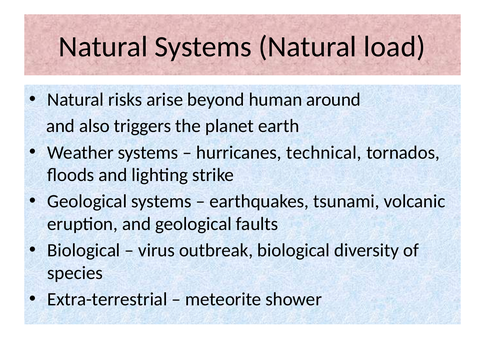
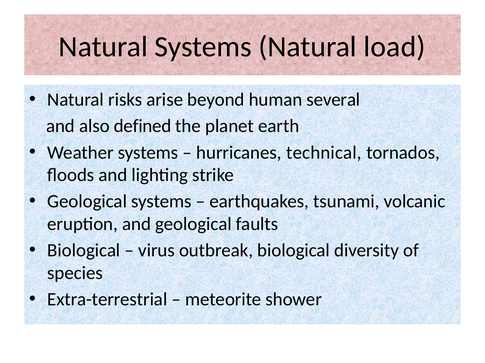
around: around -> several (333, 100)
triggers: triggers -> defined (143, 126)
